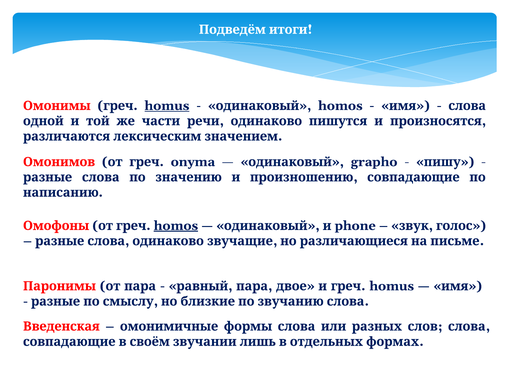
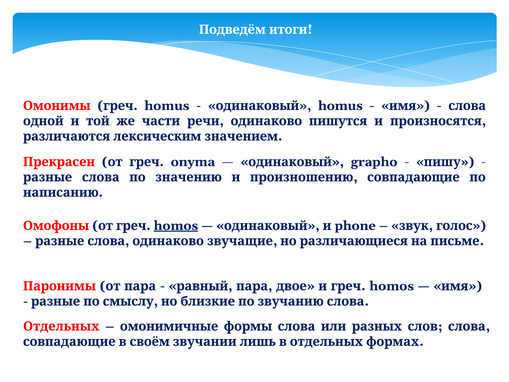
homus underline: present -> none (167, 106)
одинаковый homos: homos -> homus (340, 106)
Омонимов: Омонимов -> Прекрасен (59, 162)
и греч homus: homus -> homos (392, 286)
Введенская: Введенская -> Отдельных (61, 326)
